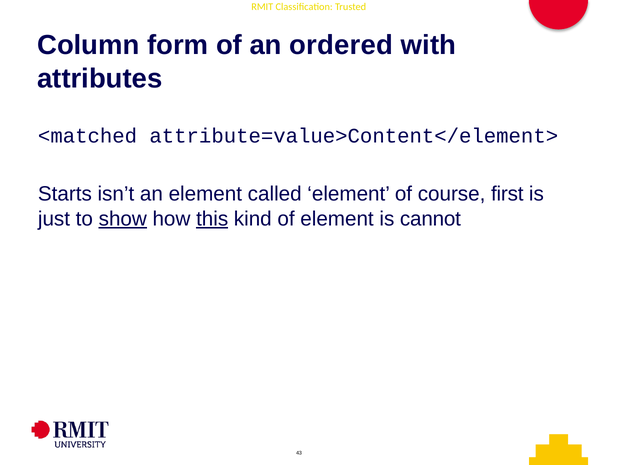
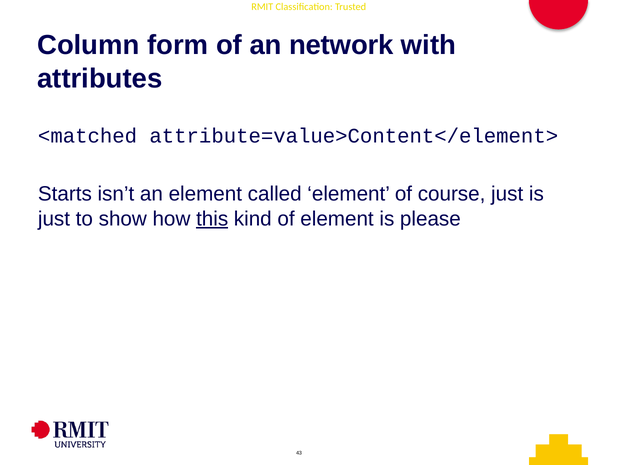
ordered: ordered -> network (341, 45)
course first: first -> just (507, 194)
show underline: present -> none (123, 218)
cannot: cannot -> please (430, 218)
